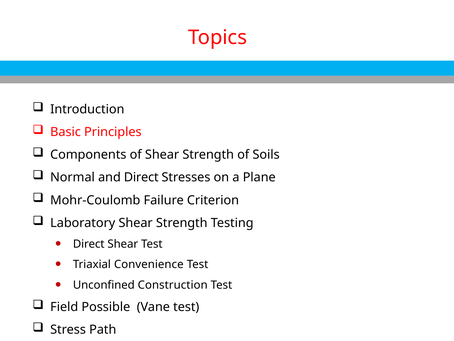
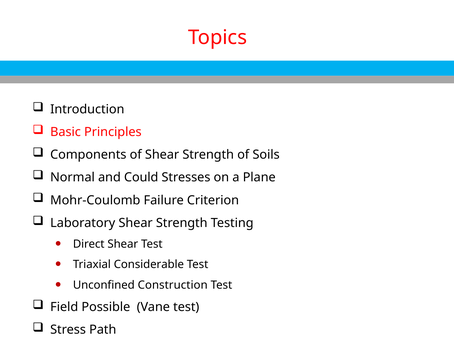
and Direct: Direct -> Could (141, 177)
Convenience: Convenience -> Considerable (149, 264)
